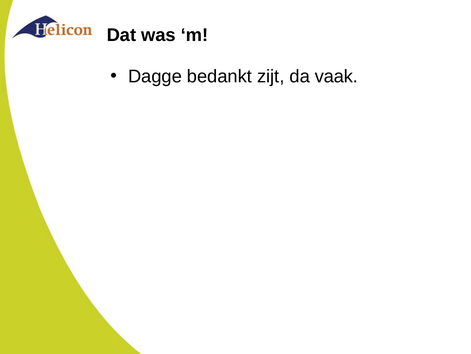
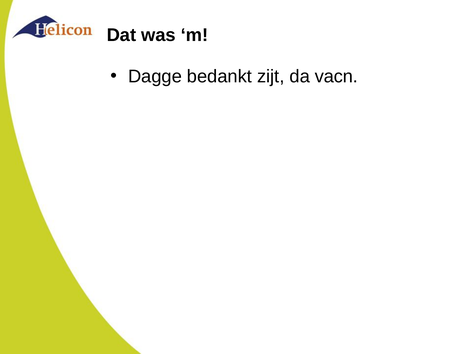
vaak: vaak -> vacn (336, 76)
